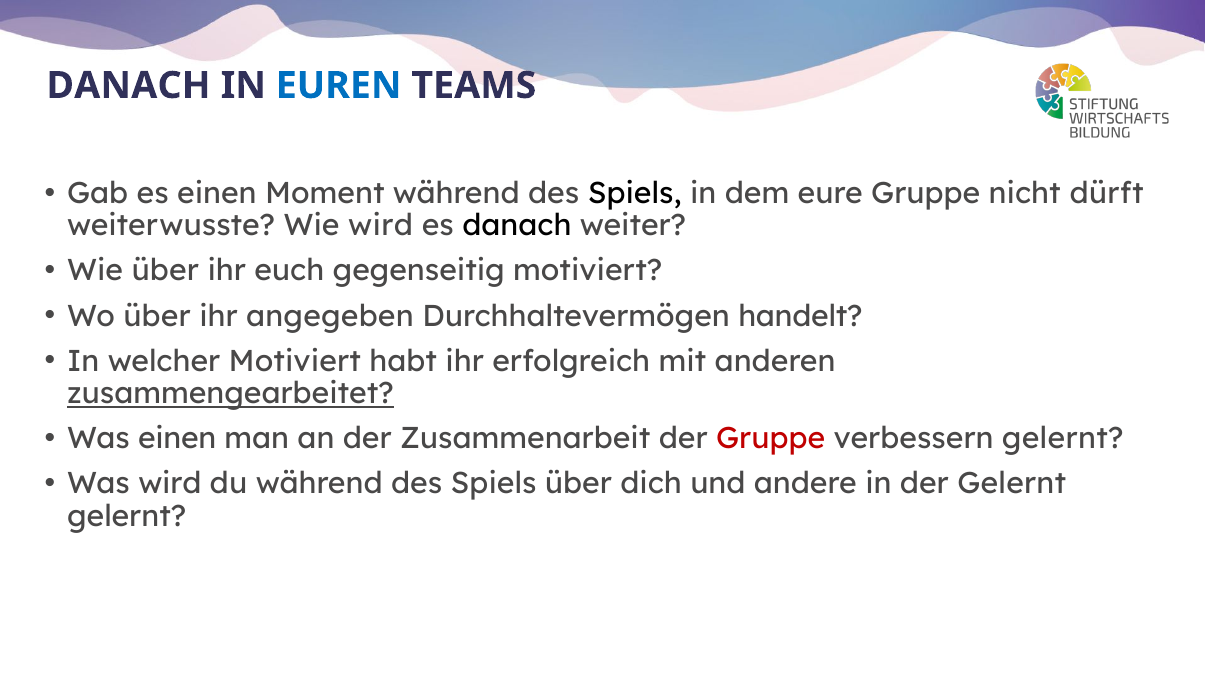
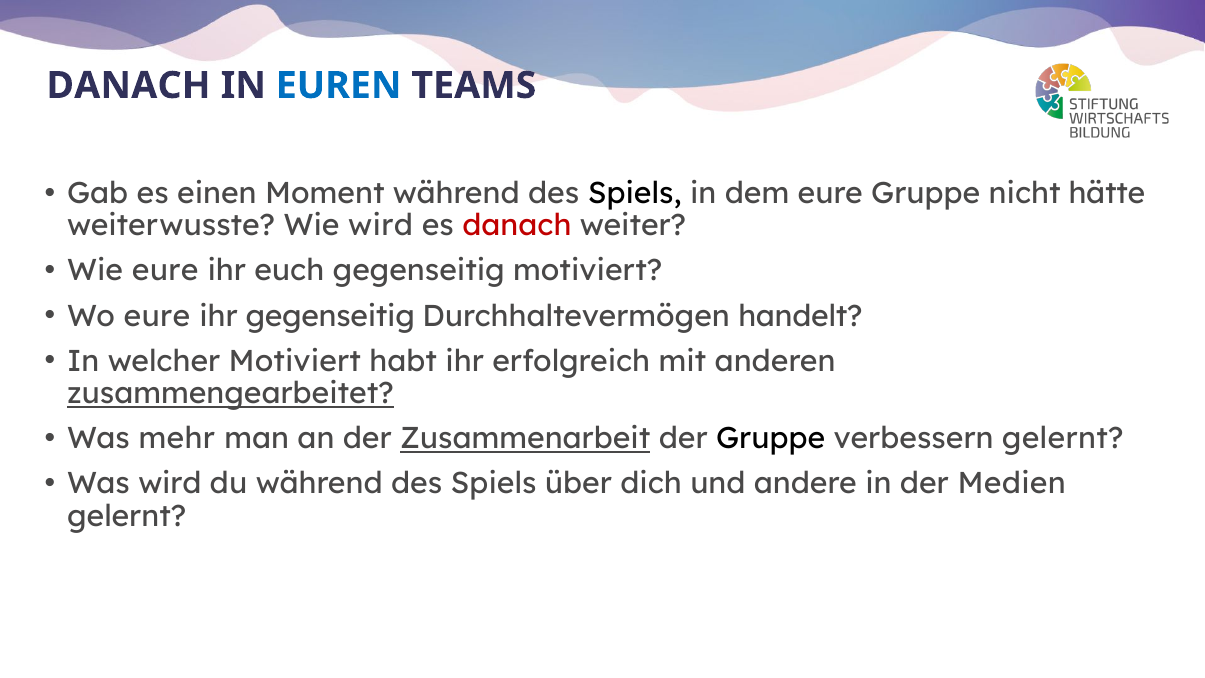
dürft: dürft -> hätte (1107, 193)
danach colour: black -> red (517, 226)
Wie über: über -> eure (165, 271)
Wo über: über -> eure (157, 316)
ihr angegeben: angegeben -> gegenseitig (330, 316)
Was einen: einen -> mehr (177, 439)
Zusammenarbeit underline: none -> present (525, 439)
Gruppe colour: red -> black (771, 439)
der Gelernt: Gelernt -> Medien (1012, 484)
